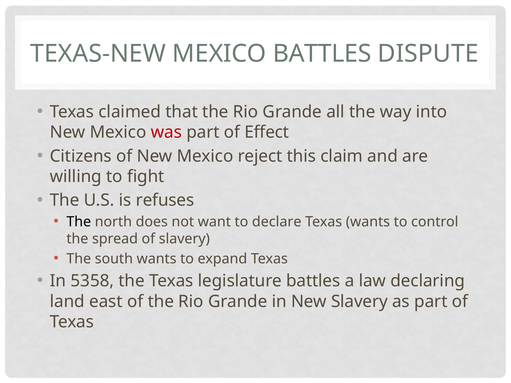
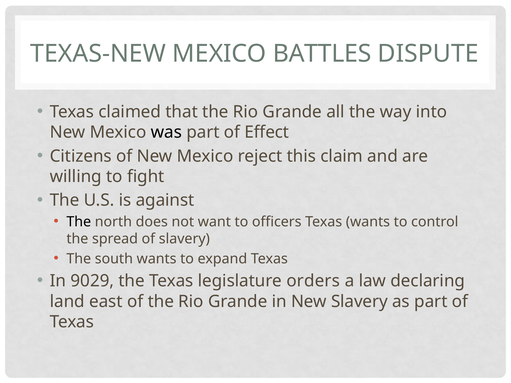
was colour: red -> black (166, 132)
refuses: refuses -> against (165, 200)
declare: declare -> officers (277, 222)
5358: 5358 -> 9029 (92, 281)
legislature battles: battles -> orders (313, 281)
